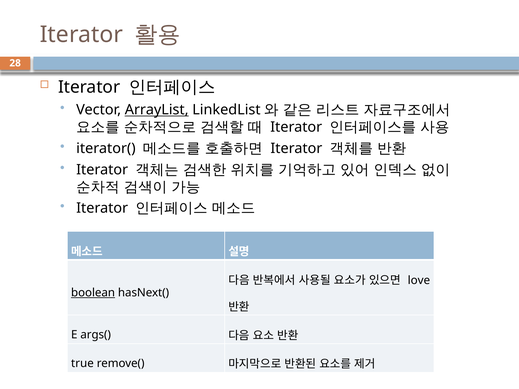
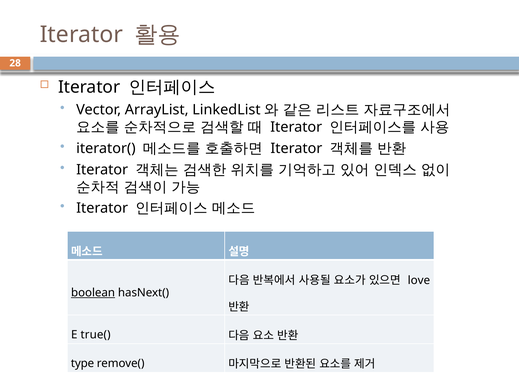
ArrayList underline: present -> none (157, 110)
args(: args( -> true( (96, 335)
true: true -> type (83, 364)
